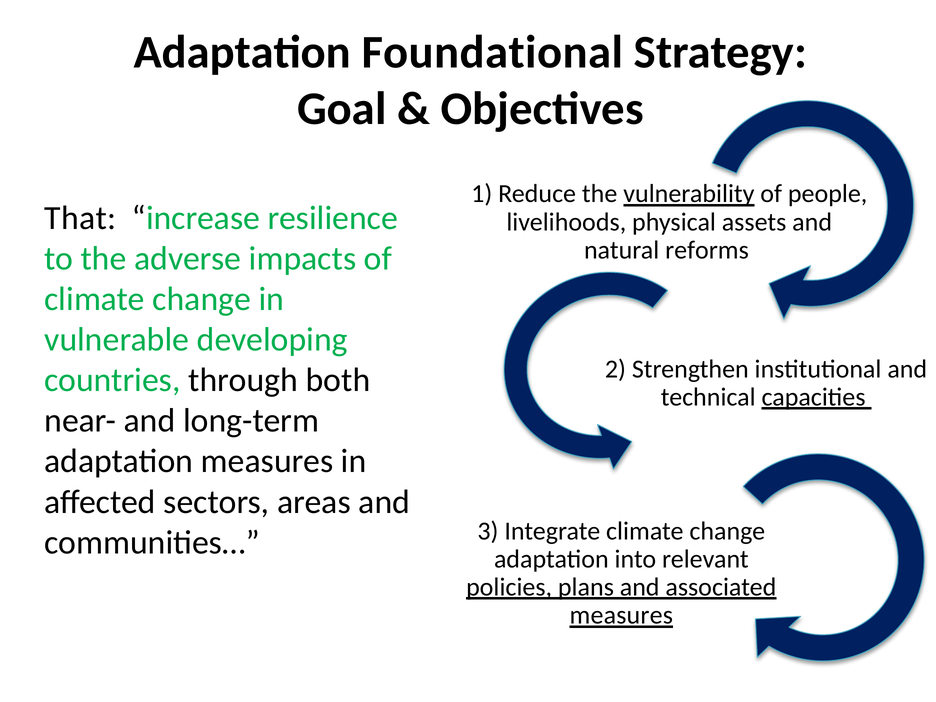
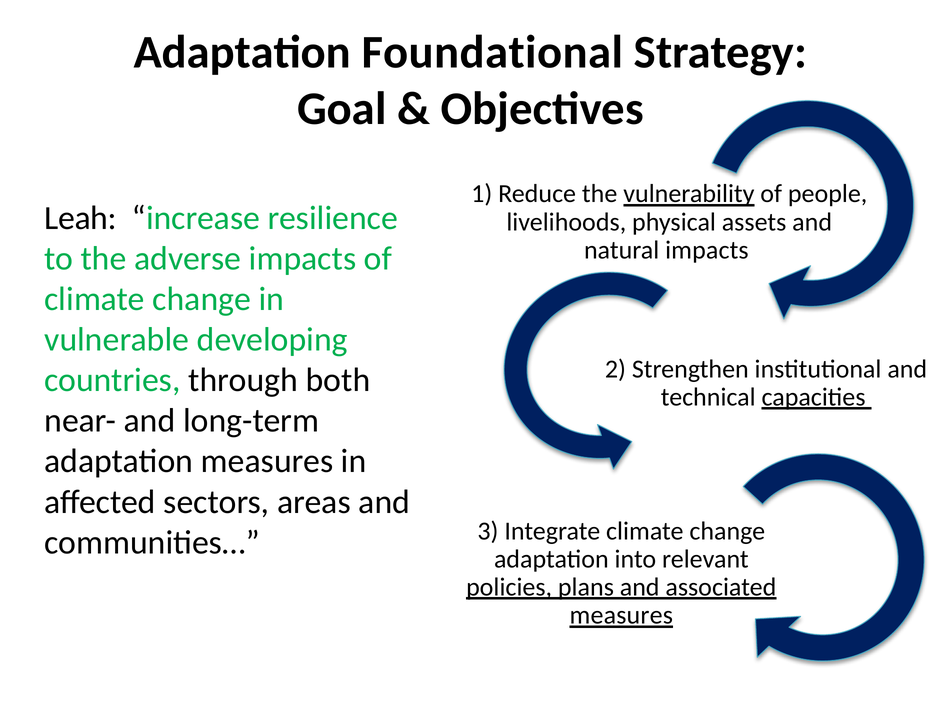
That: That -> Leah (81, 218)
natural reforms: reforms -> impacts (707, 250)
